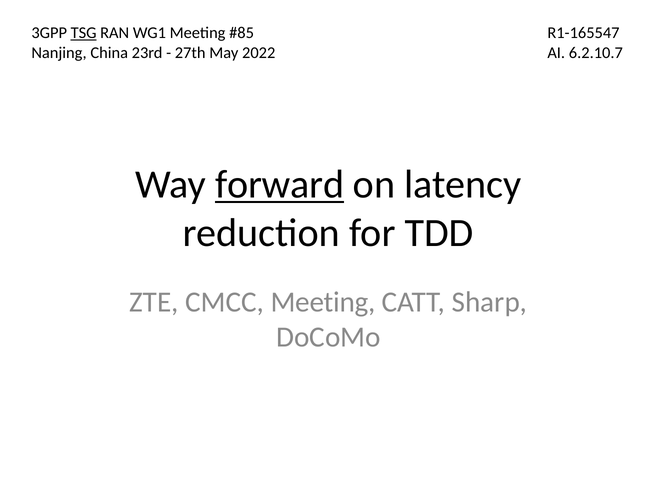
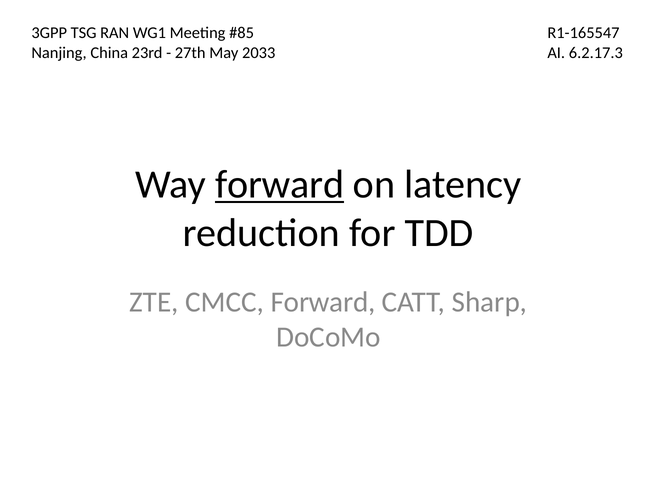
TSG underline: present -> none (84, 33)
2022: 2022 -> 2033 (259, 53)
6.2.10.7: 6.2.10.7 -> 6.2.17.3 (596, 53)
CMCC Meeting: Meeting -> Forward (323, 302)
